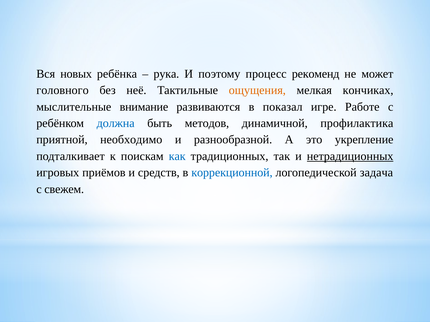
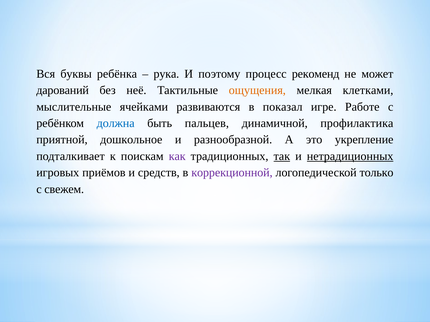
новых: новых -> буквы (76, 74)
головного: головного -> дарований (63, 90)
кончиках: кончиках -> клетками (368, 90)
внимание: внимание -> ячейками (144, 107)
методов: методов -> пальцев (207, 123)
необходимо: необходимо -> дошкольное (131, 140)
как colour: blue -> purple (177, 156)
так underline: none -> present (282, 156)
коррекционной colour: blue -> purple (232, 173)
задача: задача -> только (377, 173)
